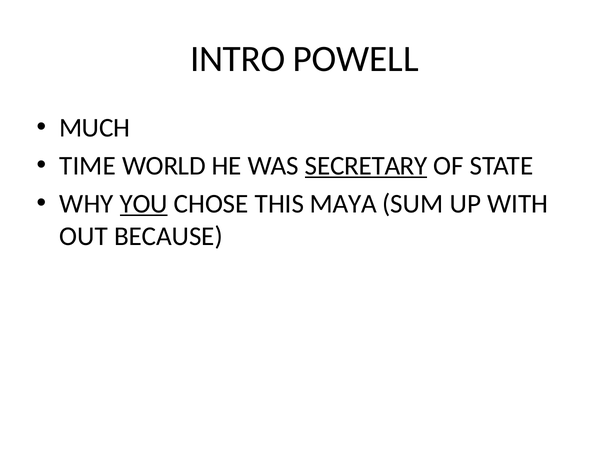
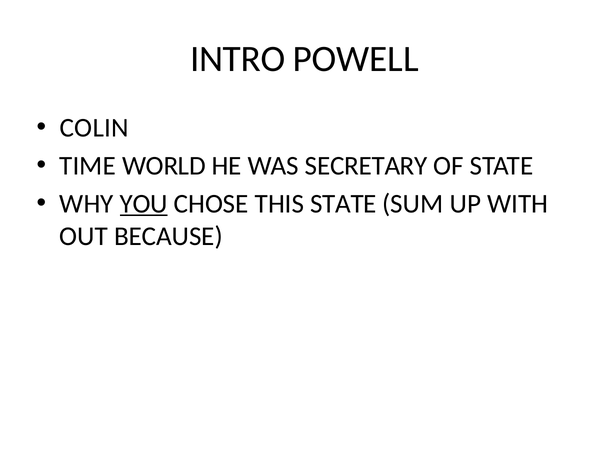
MUCH: MUCH -> COLIN (94, 128)
SECRETARY underline: present -> none (366, 166)
THIS MAYA: MAYA -> STATE (343, 204)
